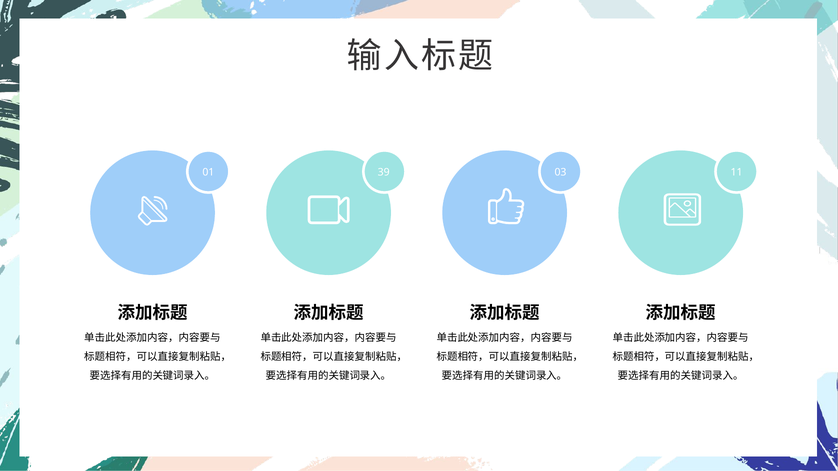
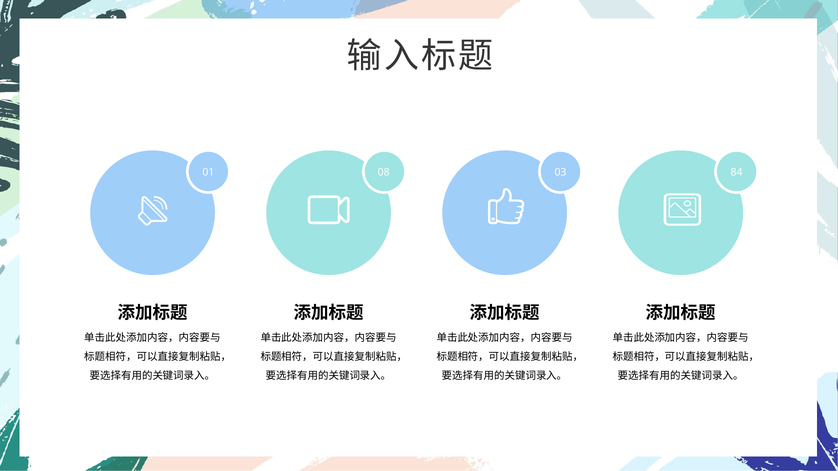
39: 39 -> 08 (384, 172)
11: 11 -> 84 (737, 172)
